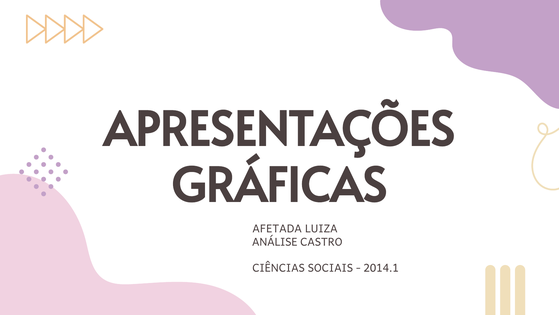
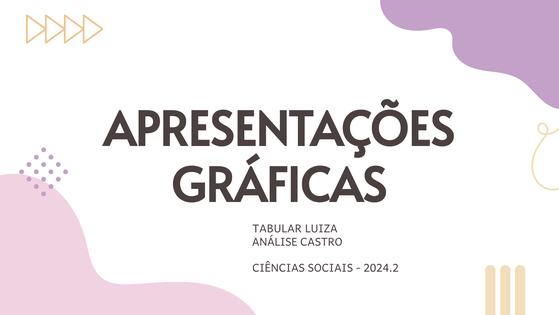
AFETADA: AFETADA -> TABULAR (277, 229)
2014.1: 2014.1 -> 2024.2 (381, 268)
